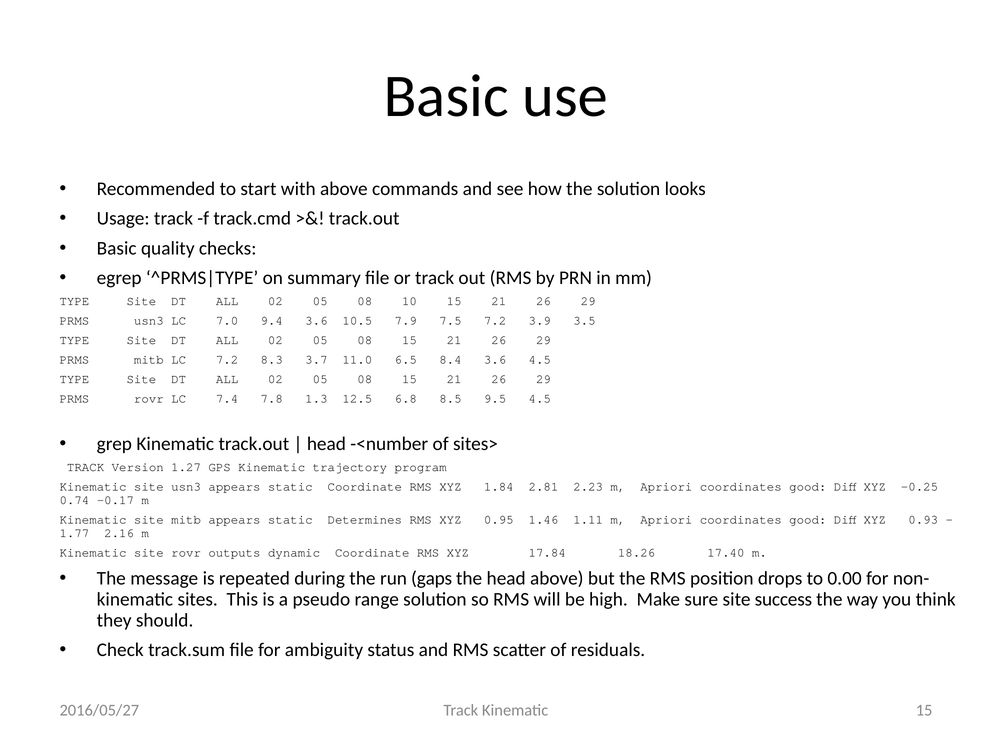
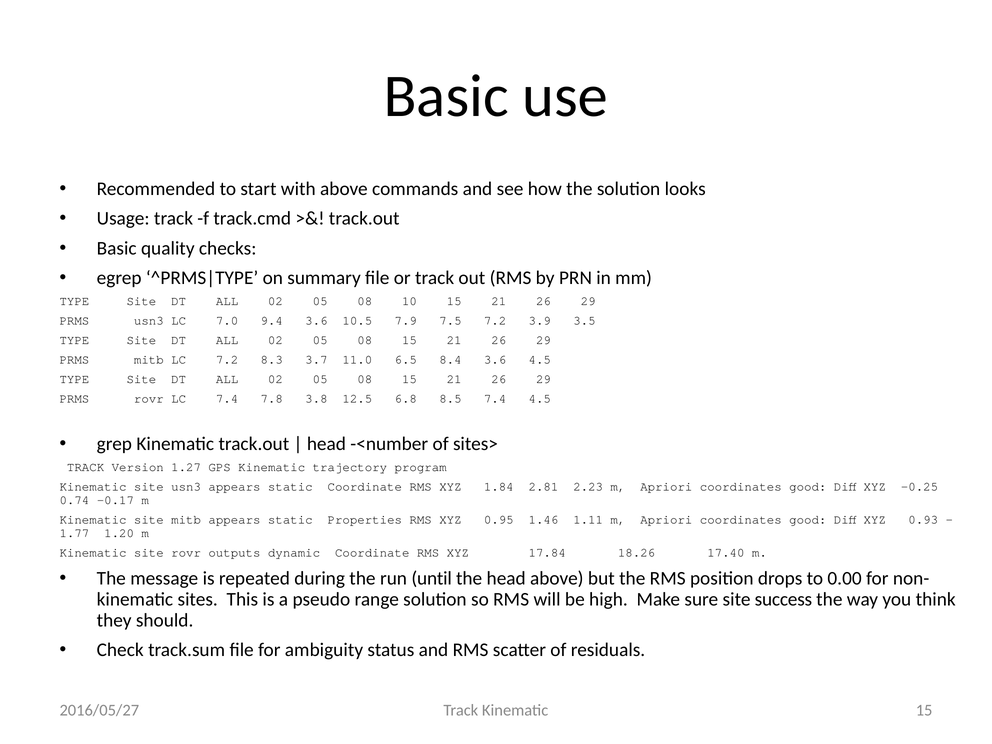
1.3: 1.3 -> 3.8 (316, 399)
8.5 9.5: 9.5 -> 7.4 (495, 399)
Determines: Determines -> Properties (365, 520)
2.16: 2.16 -> 1.20 (119, 533)
gaps: gaps -> until (432, 578)
